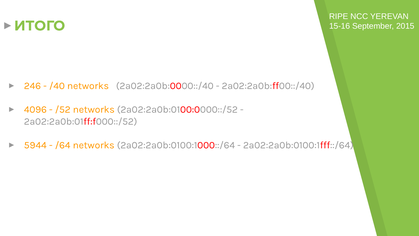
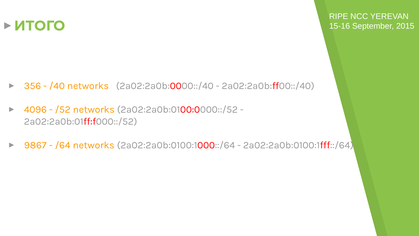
246: 246 -> 356 (32, 86)
5944: 5944 -> 9867 (35, 145)
